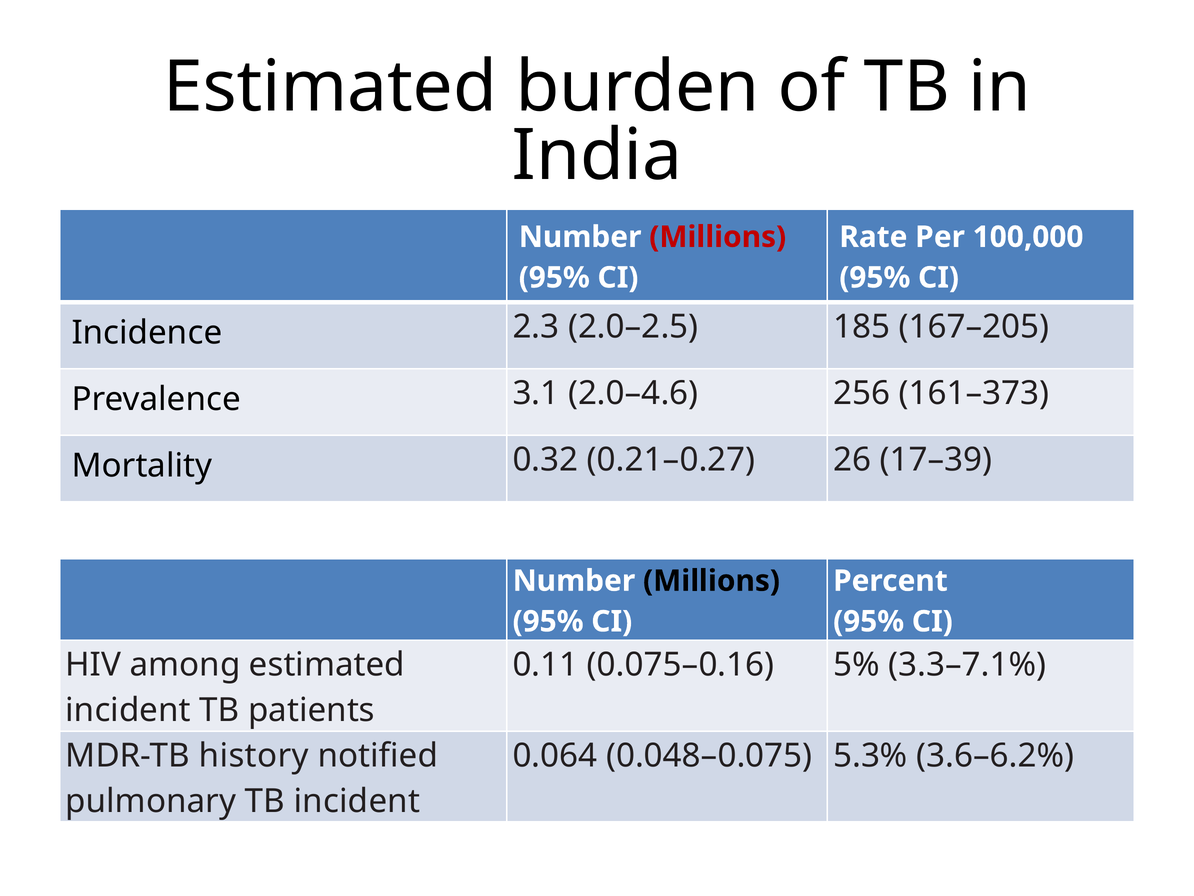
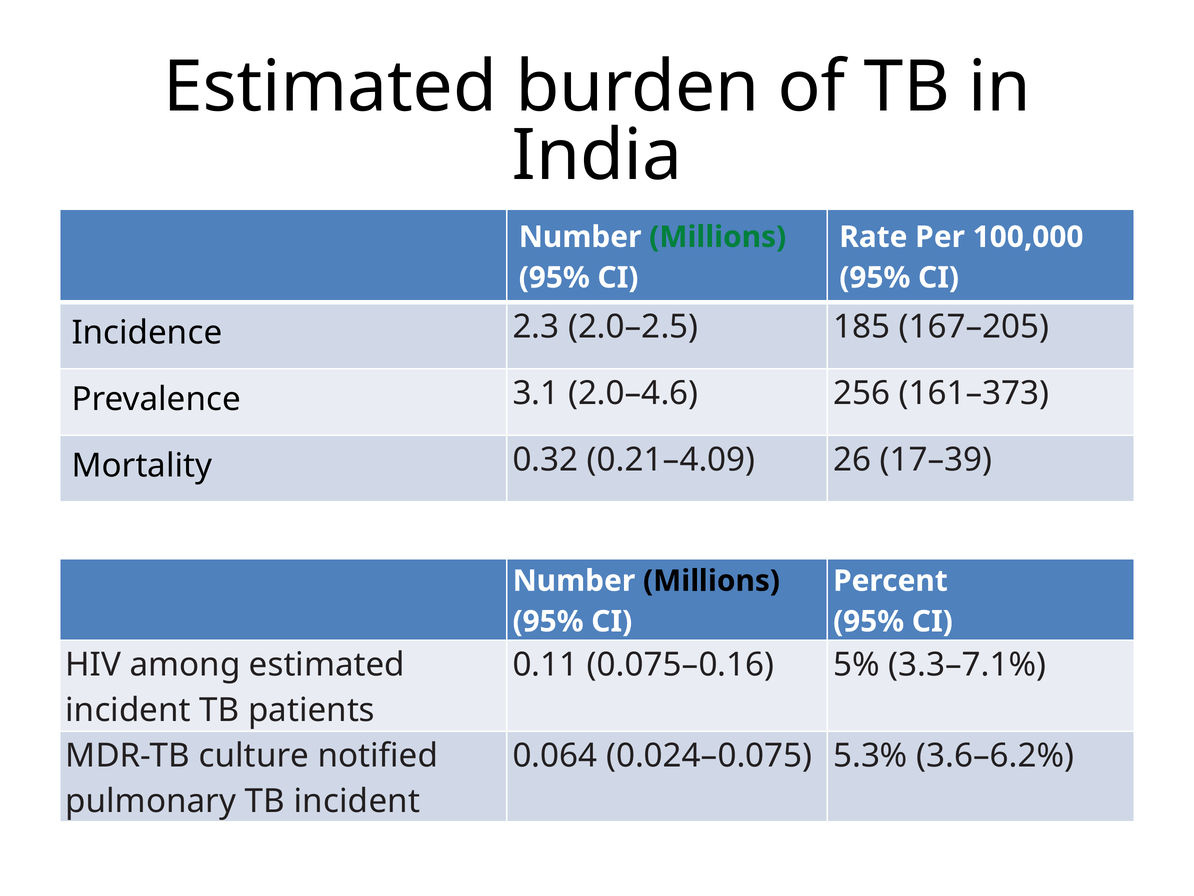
Millions colour: red -> green (718, 237)
0.21–0.27: 0.21–0.27 -> 0.21–4.09 (671, 460)
history: history -> culture (254, 755)
0.048–0.075: 0.048–0.075 -> 0.024–0.075 (709, 755)
